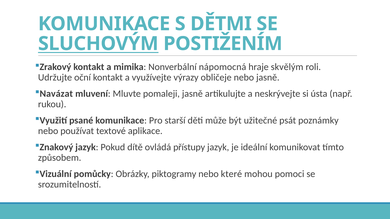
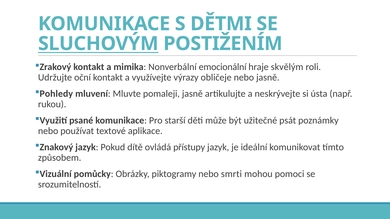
nápomocná: nápomocná -> emocionální (223, 67)
Navázat: Navázat -> Pohledy (56, 94)
které: které -> smrti (231, 174)
